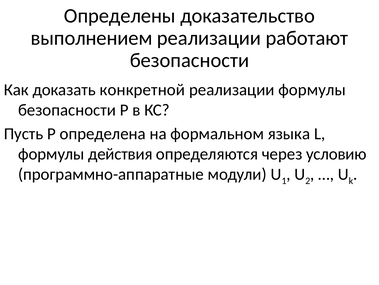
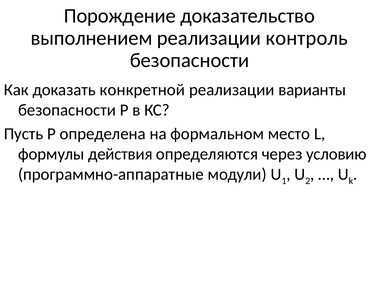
Определены: Определены -> Порождение (120, 16)
работают: работают -> контроль (307, 38)
реализации формулы: формулы -> варианты (312, 90)
языка: языка -> место (289, 133)
